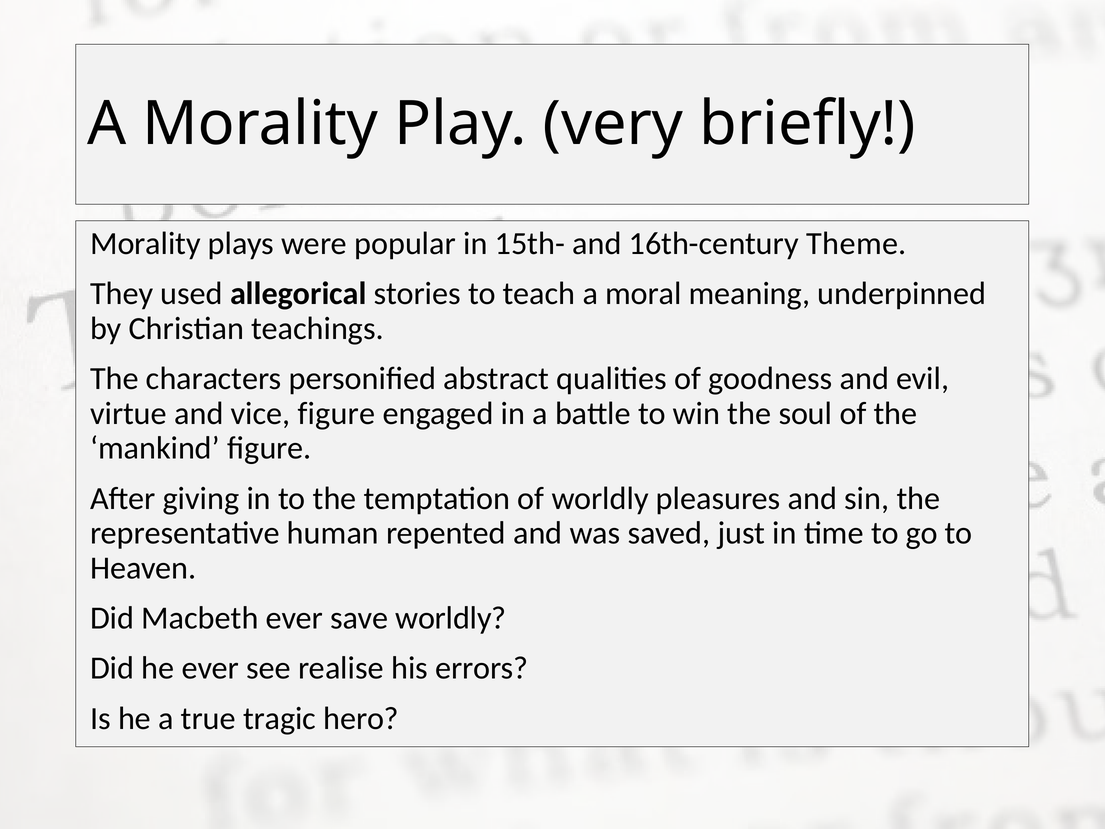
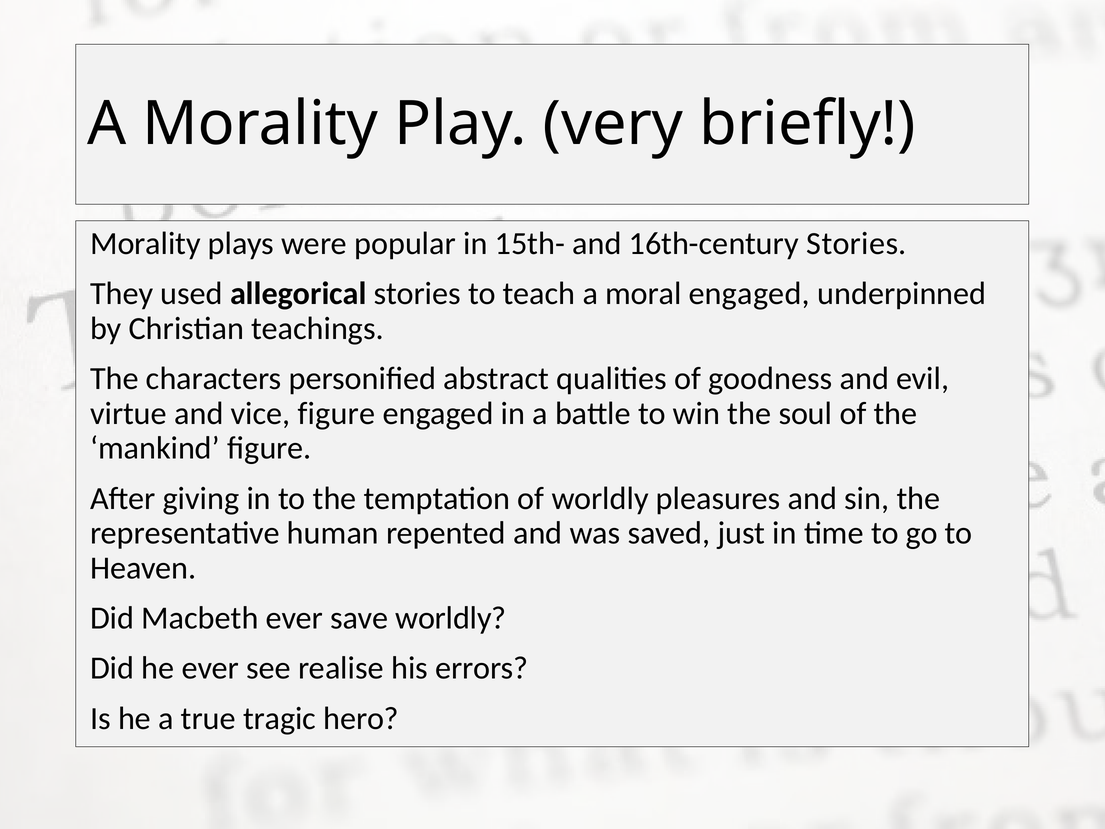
16th-century Theme: Theme -> Stories (856, 243)
moral meaning: meaning -> engaged (749, 293)
